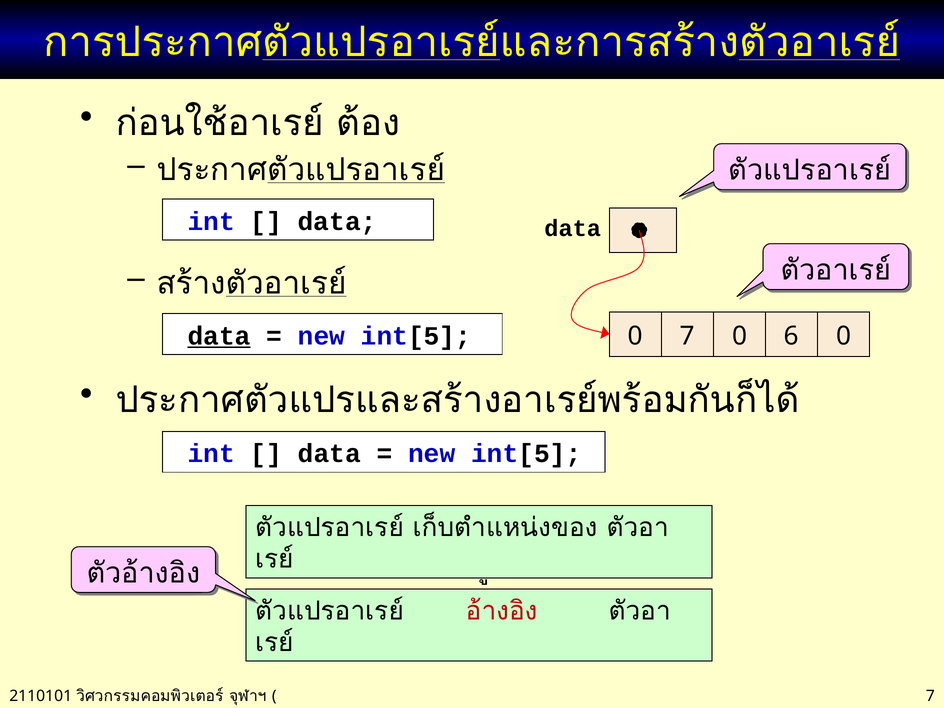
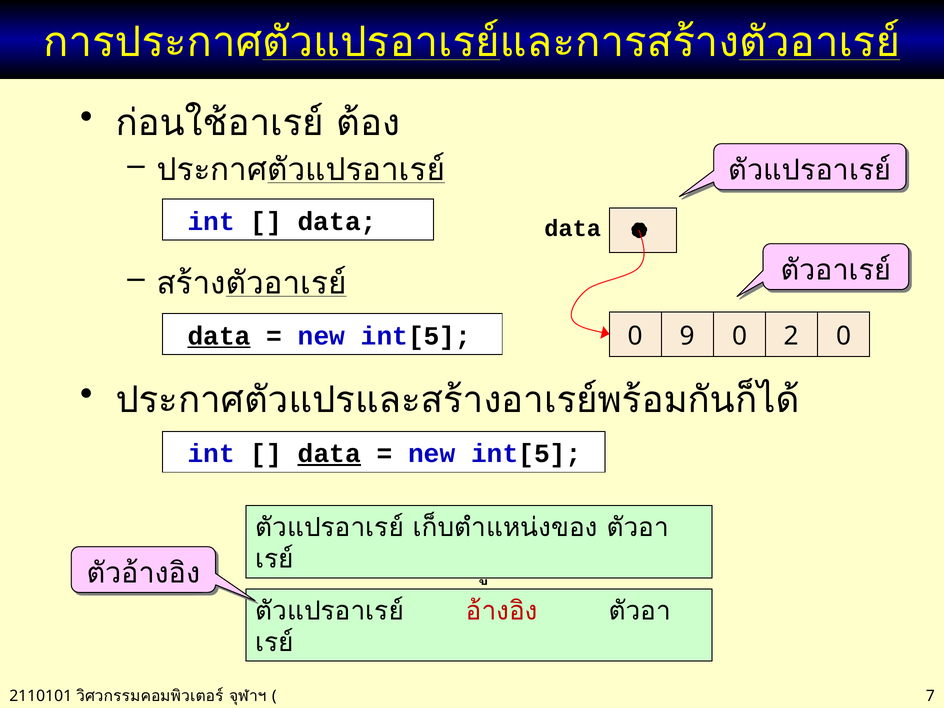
0 7: 7 -> 9 (687, 336)
6: 6 -> 2 (791, 336)
data underline: none -> present (329, 454)
